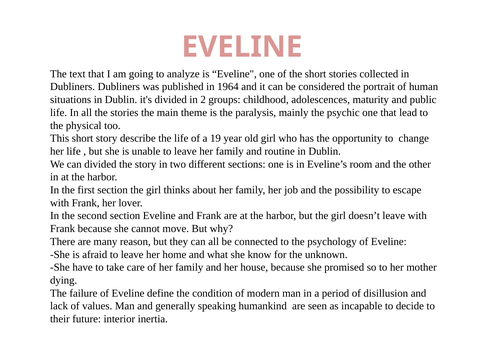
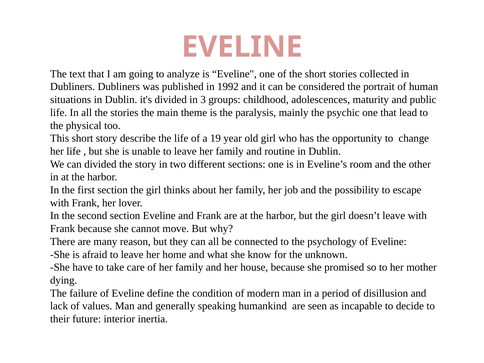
1964: 1964 -> 1992 (228, 87)
2: 2 -> 3 (203, 100)
